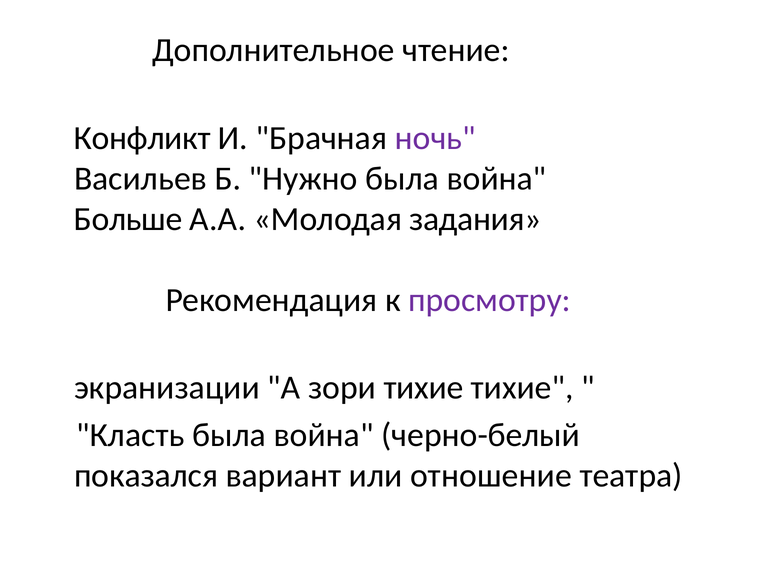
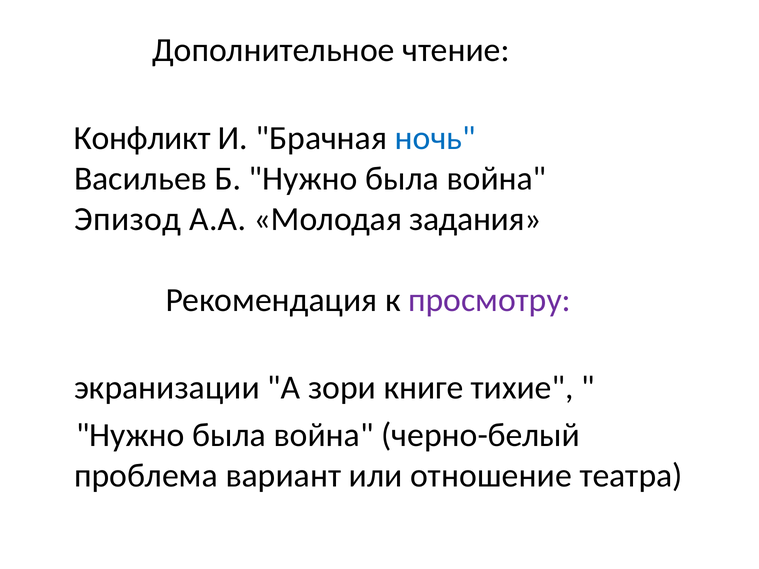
ночь colour: purple -> blue (435, 138)
Больше: Больше -> Эпизод (128, 219)
зори тихие: тихие -> книге (424, 388)
Класть: Класть -> Нужно (130, 435)
показался: показался -> проблема (146, 476)
